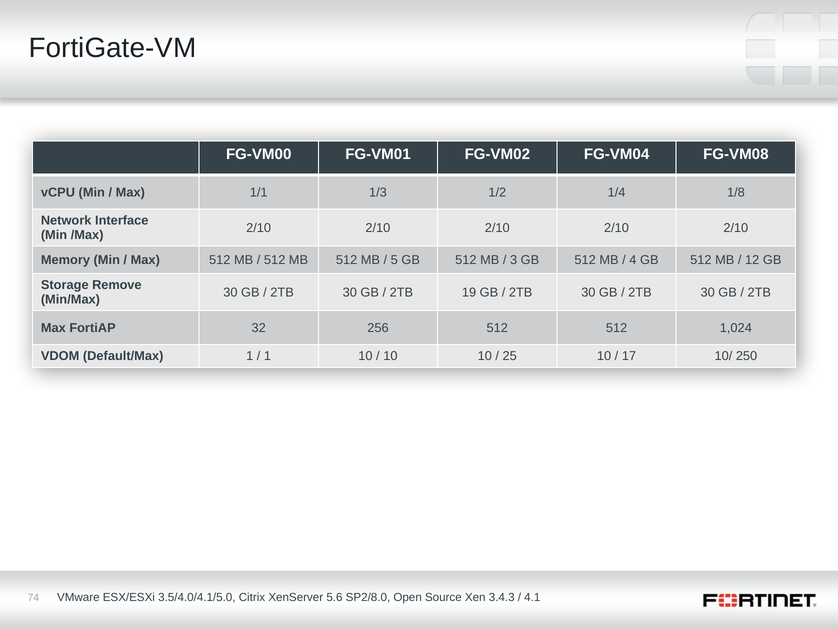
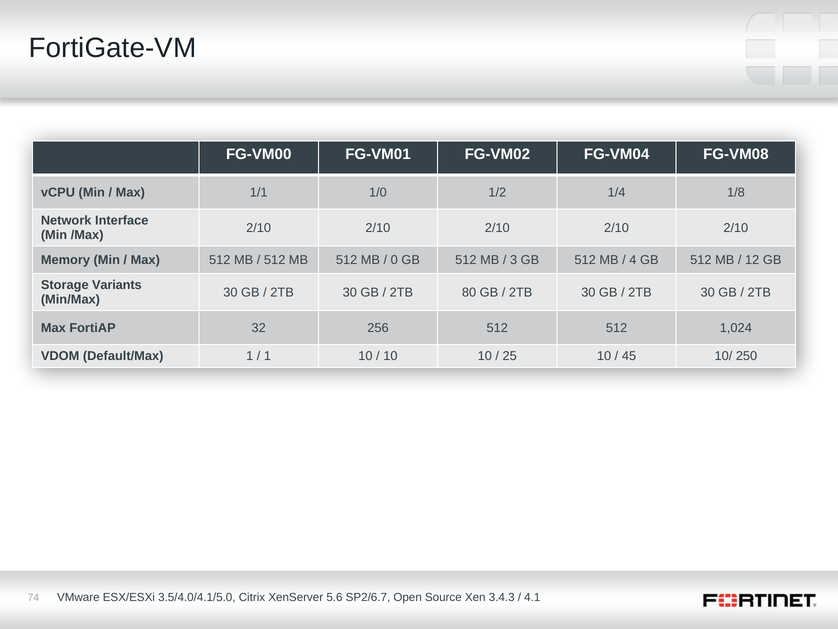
1/3: 1/3 -> 1/0 (378, 192)
5: 5 -> 0 (394, 260)
Remove: Remove -> Variants (117, 285)
19: 19 -> 80 (469, 292)
17: 17 -> 45 (629, 356)
SP2/8.0: SP2/8.0 -> SP2/6.7 (368, 597)
